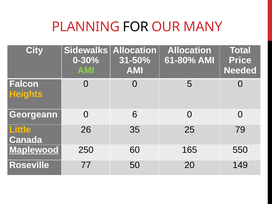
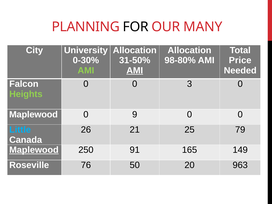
Sidewalks: Sidewalks -> University (86, 50)
61-80%: 61-80% -> 98-80% (180, 60)
AMI underline: none -> present (135, 70)
5: 5 -> 3 (190, 84)
Heights colour: yellow -> light green (26, 94)
Georgeann: Georgeann -> Maplewood (33, 114)
6: 6 -> 9 (135, 114)
Little colour: yellow -> light blue (20, 130)
35: 35 -> 21 (135, 130)
60: 60 -> 91 (135, 150)
550: 550 -> 149 (240, 150)
77: 77 -> 76 (86, 165)
149: 149 -> 963 (240, 165)
